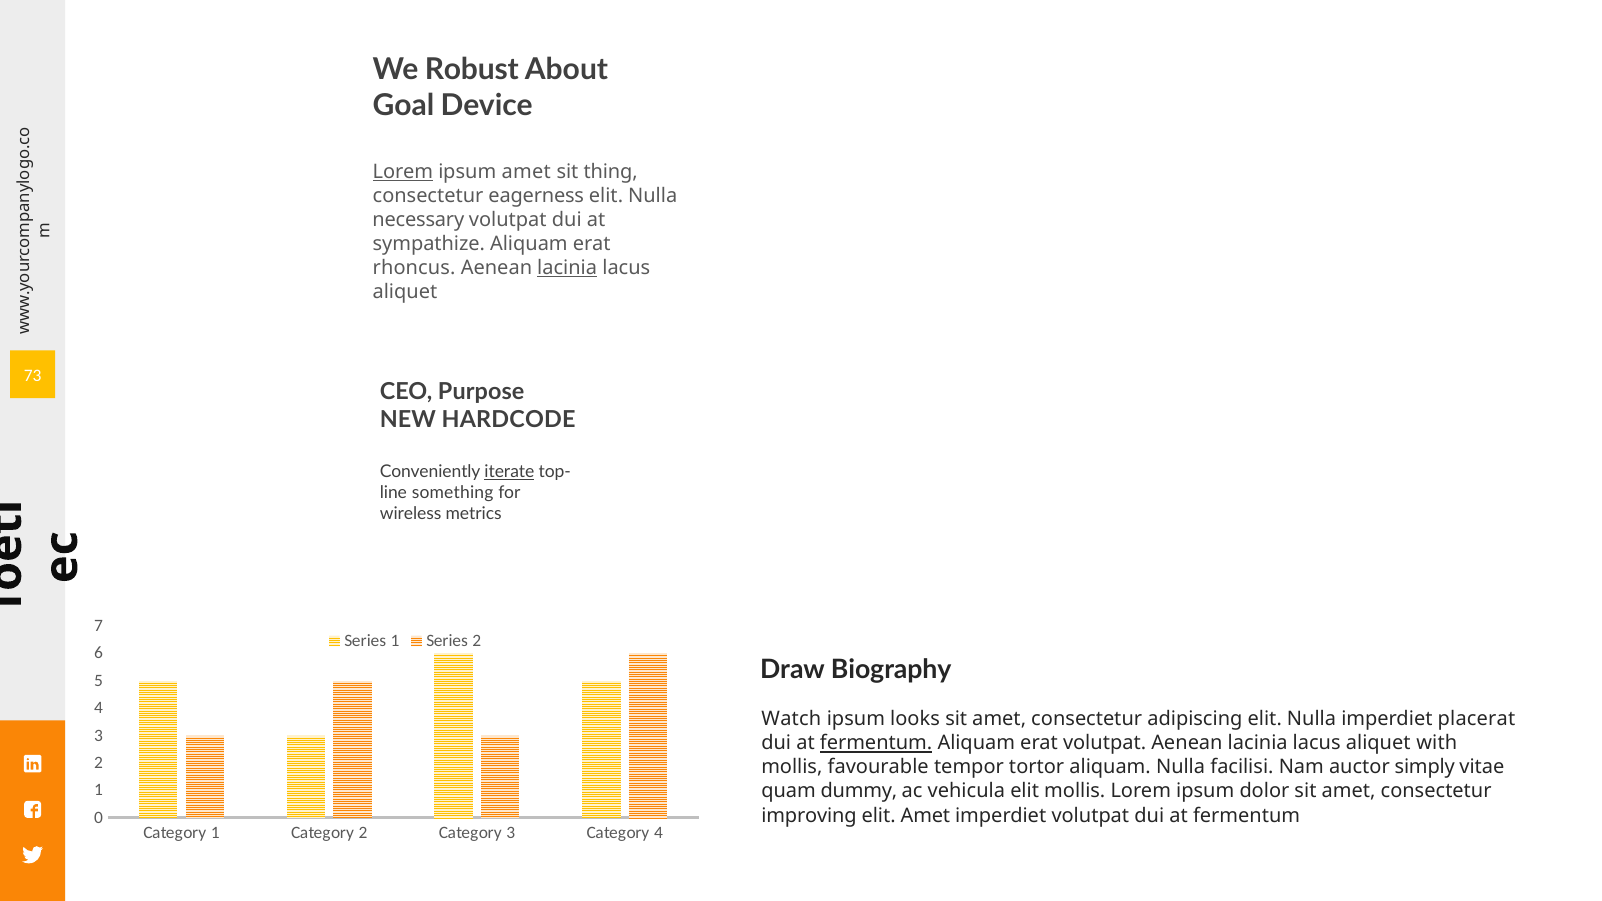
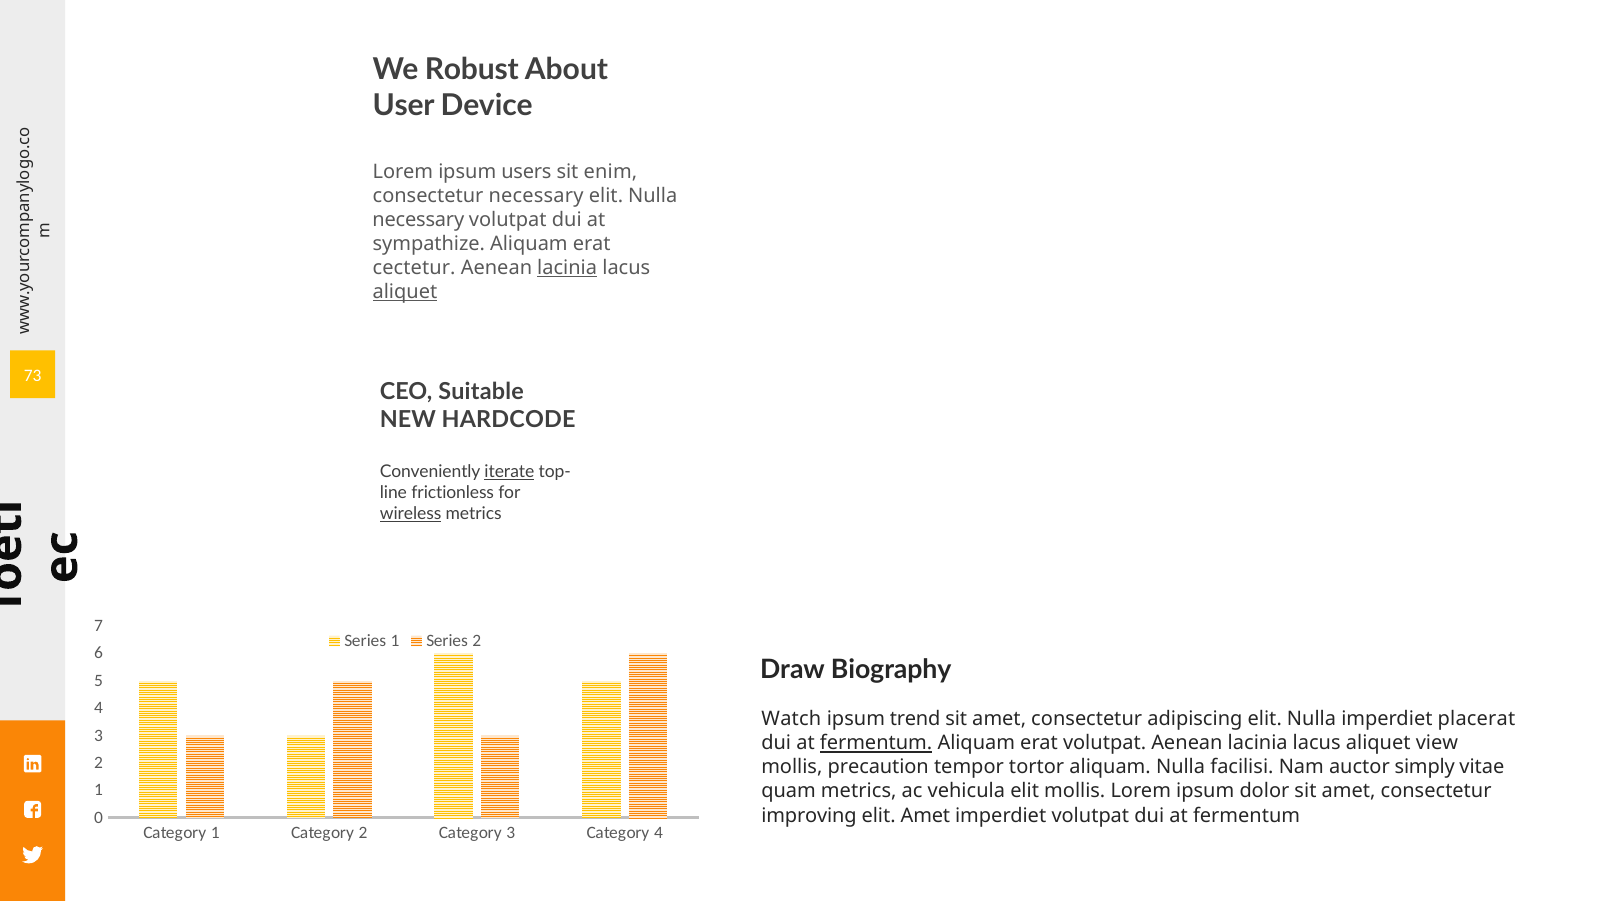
Goal: Goal -> User (404, 105)
Lorem underline: present -> none (403, 172)
ipsum amet: amet -> users (526, 172)
thing: thing -> enim (610, 172)
consectetur eagerness: eagerness -> necessary (536, 196)
rhoncus: rhoncus -> cectetur (414, 268)
aliquet underline: none -> present (405, 292)
Purpose: Purpose -> Suitable (481, 392)
something: something -> frictionless (453, 493)
wireless underline: none -> present (411, 514)
looks: looks -> trend (915, 719)
with: with -> view (1437, 743)
favourable: favourable -> precaution (878, 767)
quam dummy: dummy -> metrics (859, 791)
